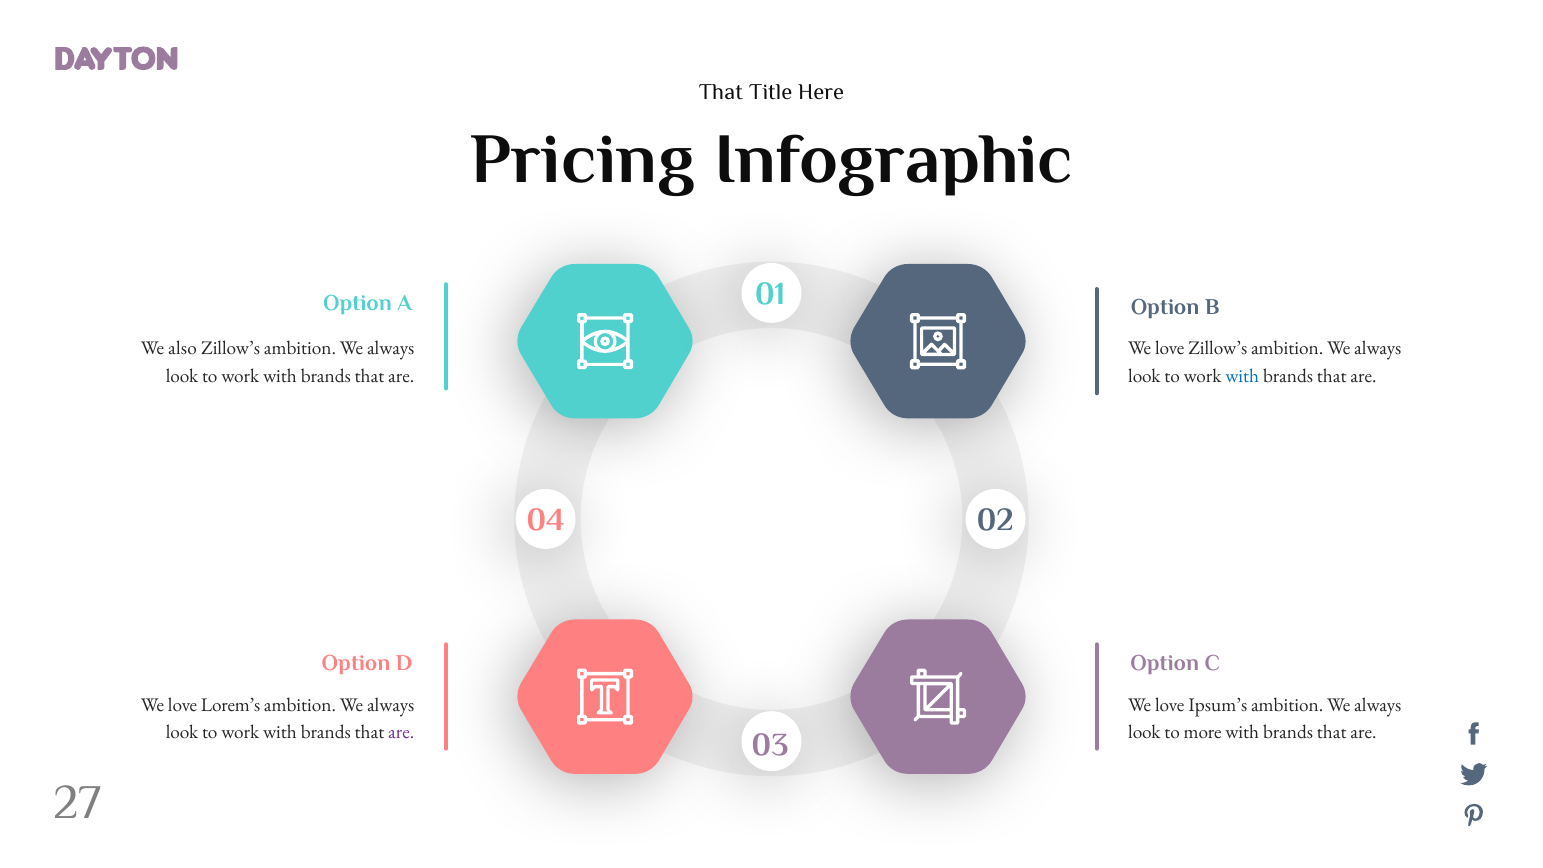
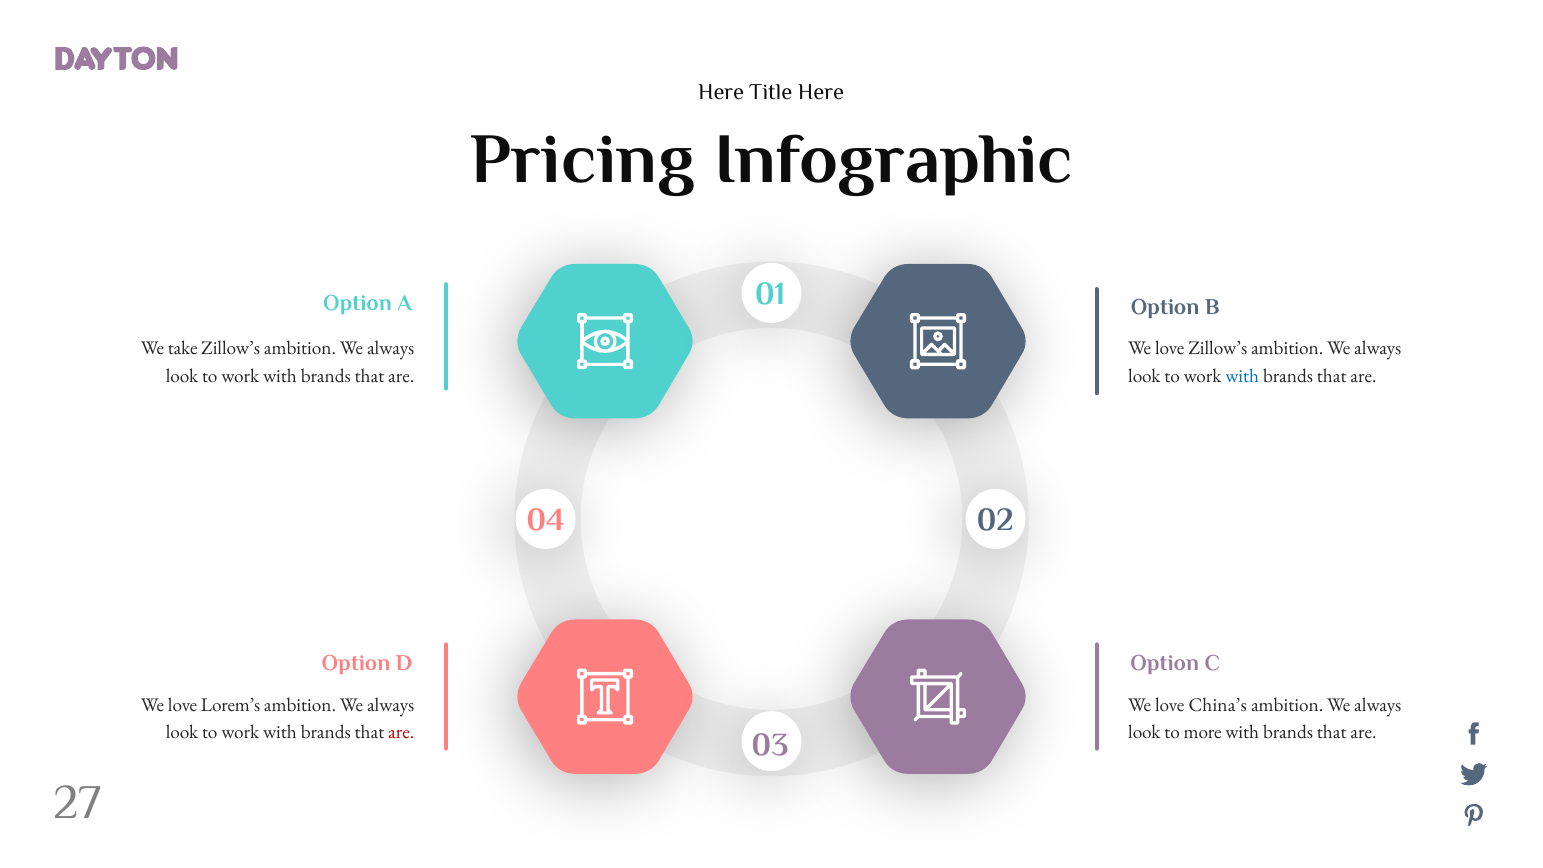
That: That -> Here (721, 92)
also: also -> take (183, 349)
Ipsum’s: Ipsum’s -> China’s (1218, 705)
are colour: purple -> red (401, 733)
